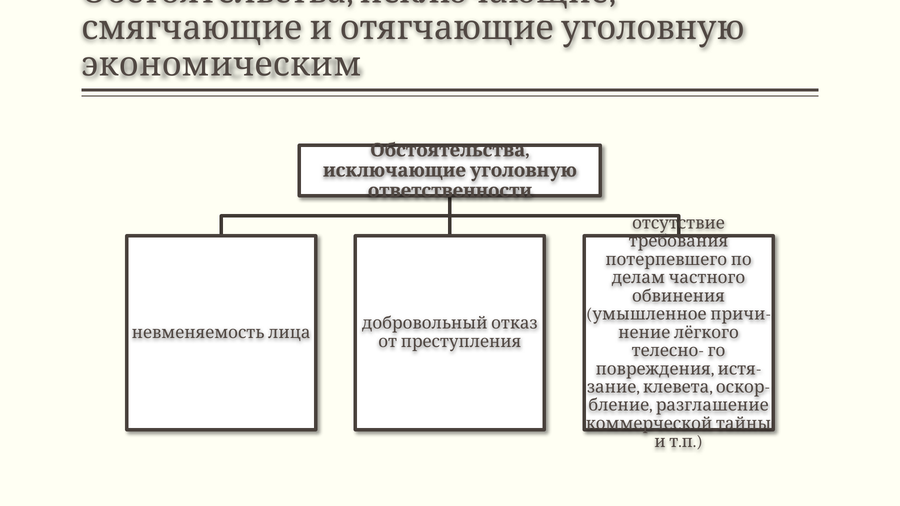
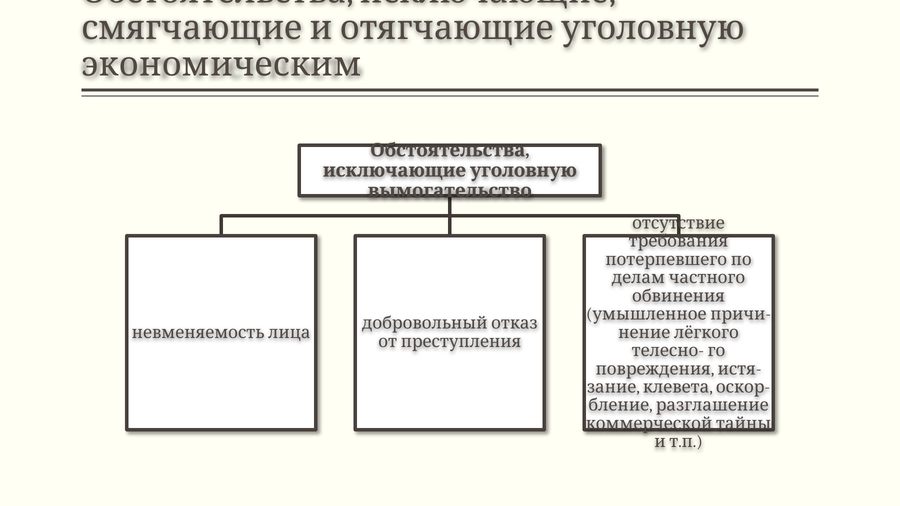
ответственности: ответственности -> вымогательство (450, 191)
